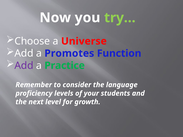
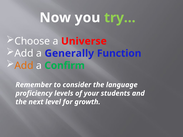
Promotes: Promotes -> Generally (69, 53)
Add colour: purple -> orange (24, 66)
Practice: Practice -> Confirm (65, 66)
